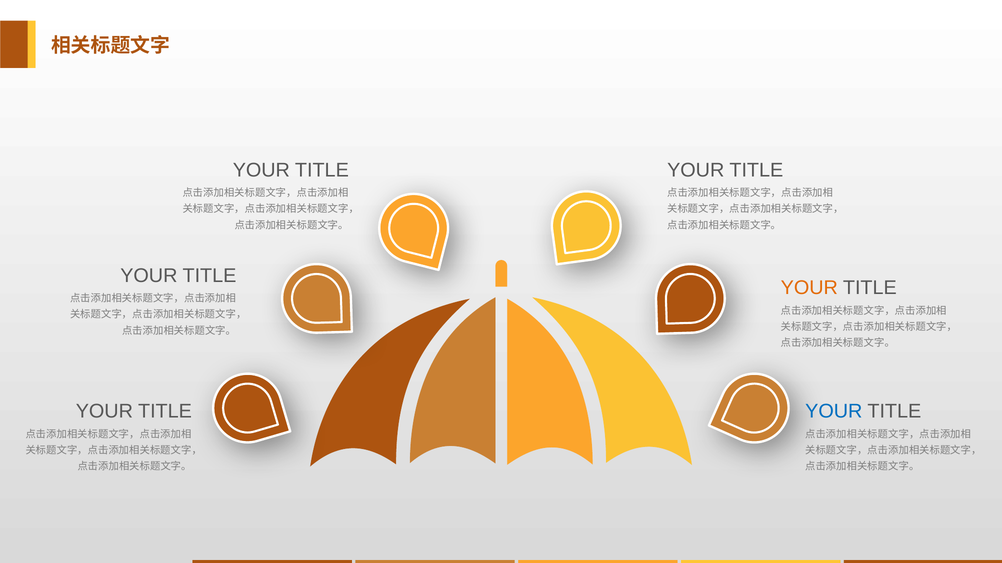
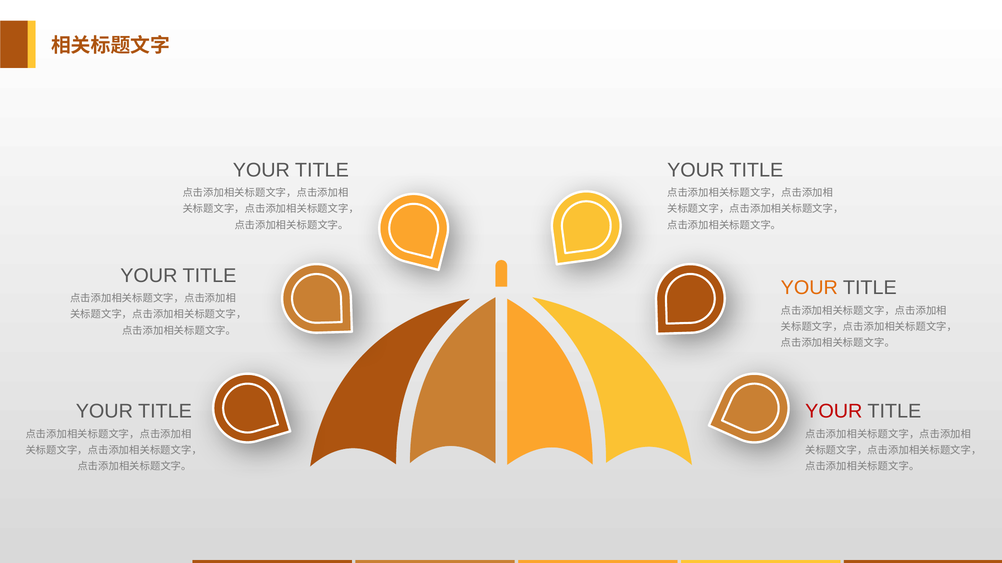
YOUR colour: blue -> red (834, 412)
